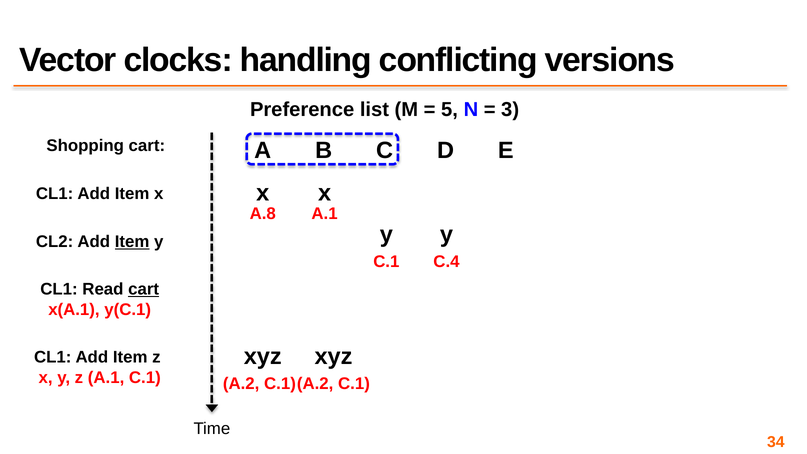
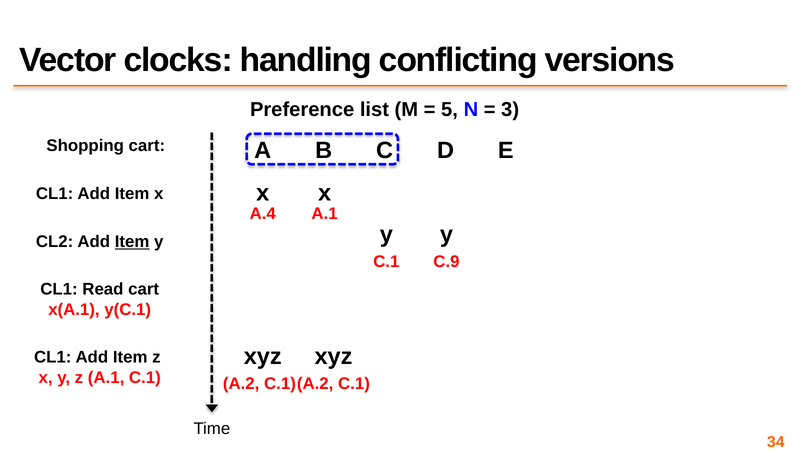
A.8: A.8 -> A.4 (263, 214)
C.4: C.4 -> C.9 (446, 262)
cart underline: present -> none (144, 289)
